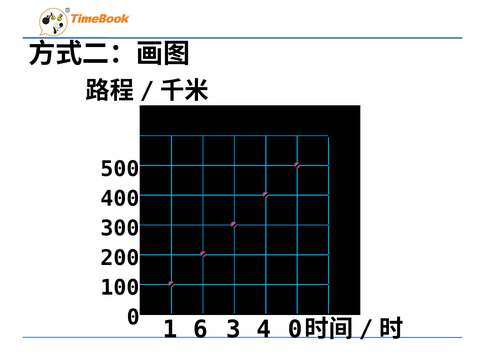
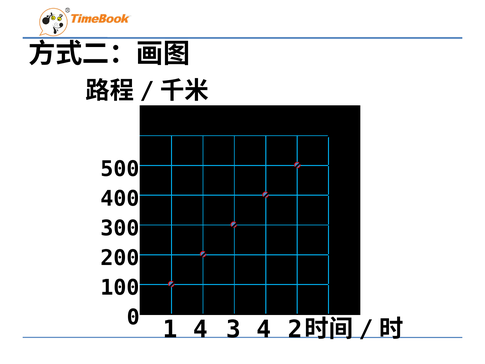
1 6: 6 -> 4 (201, 329)
4 0: 0 -> 2 (295, 329)
